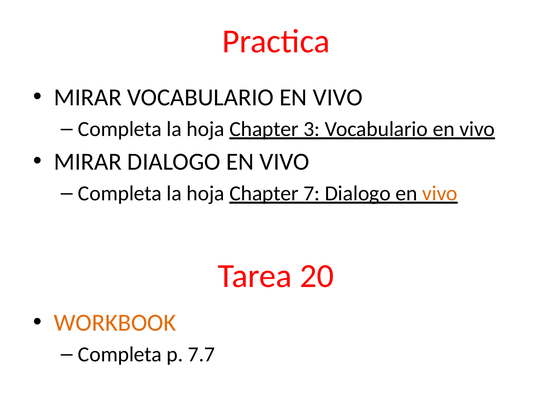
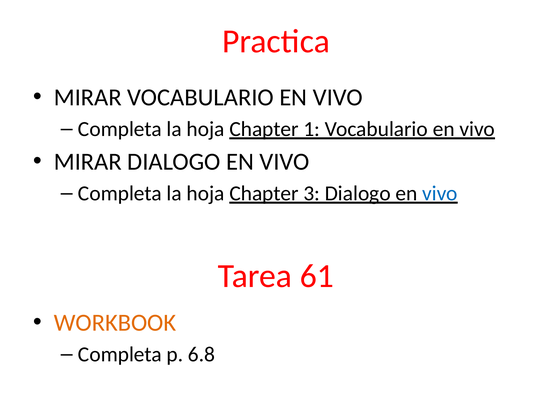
3: 3 -> 1 (312, 129)
7: 7 -> 3 (312, 194)
vivo colour: orange -> blue (440, 194)
20: 20 -> 61 (317, 276)
7.7: 7.7 -> 6.8 (202, 354)
